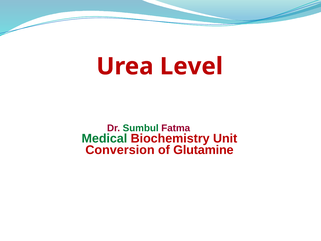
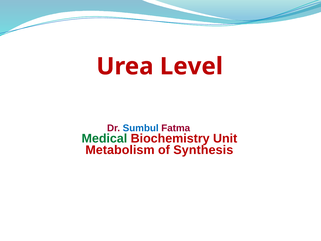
Sumbul colour: green -> blue (141, 128)
Conversion: Conversion -> Metabolism (120, 150)
Glutamine: Glutamine -> Synthesis (203, 150)
